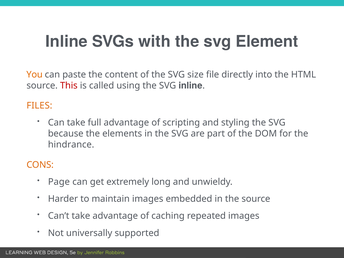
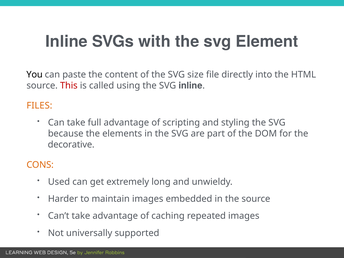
You colour: orange -> black (35, 75)
hindrance: hindrance -> decorative (71, 145)
Page: Page -> Used (59, 182)
